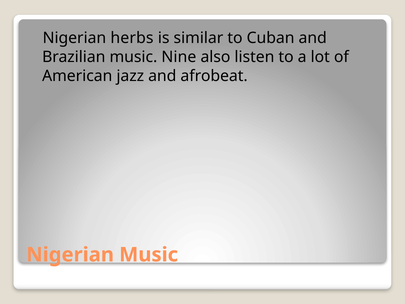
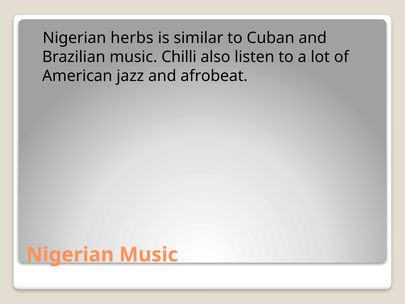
Nine: Nine -> Chilli (179, 57)
